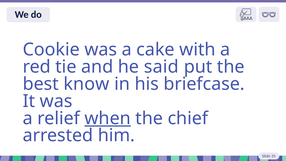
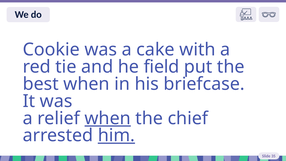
said: said -> field (162, 67)
best know: know -> when (86, 84)
him underline: none -> present (116, 135)
